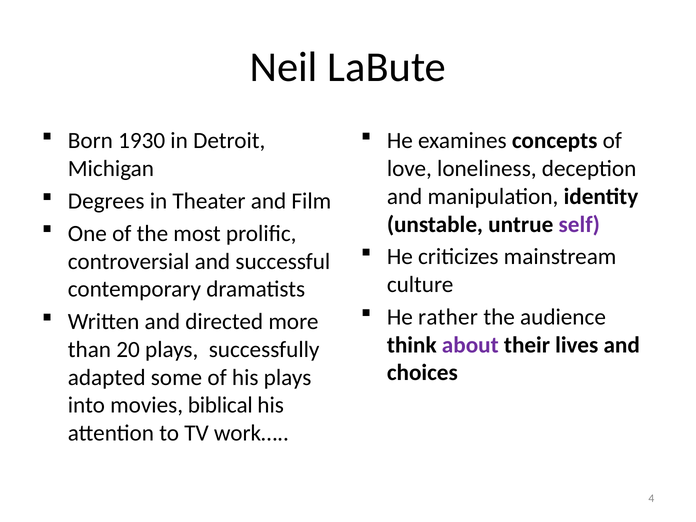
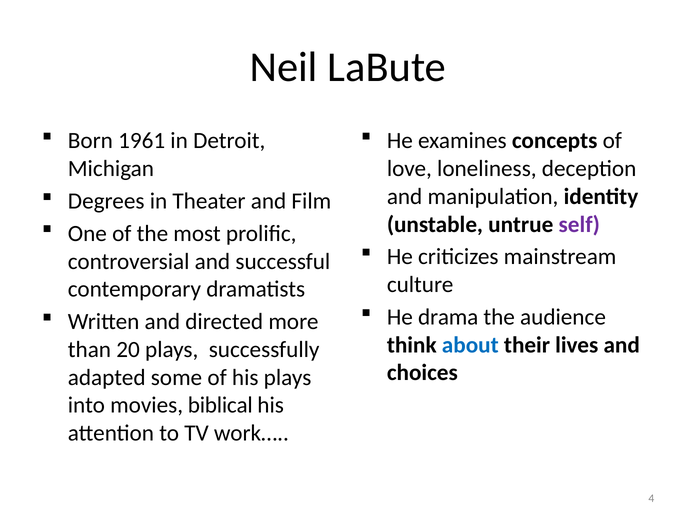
1930: 1930 -> 1961 (142, 141)
rather: rather -> drama (448, 317)
about colour: purple -> blue (470, 345)
